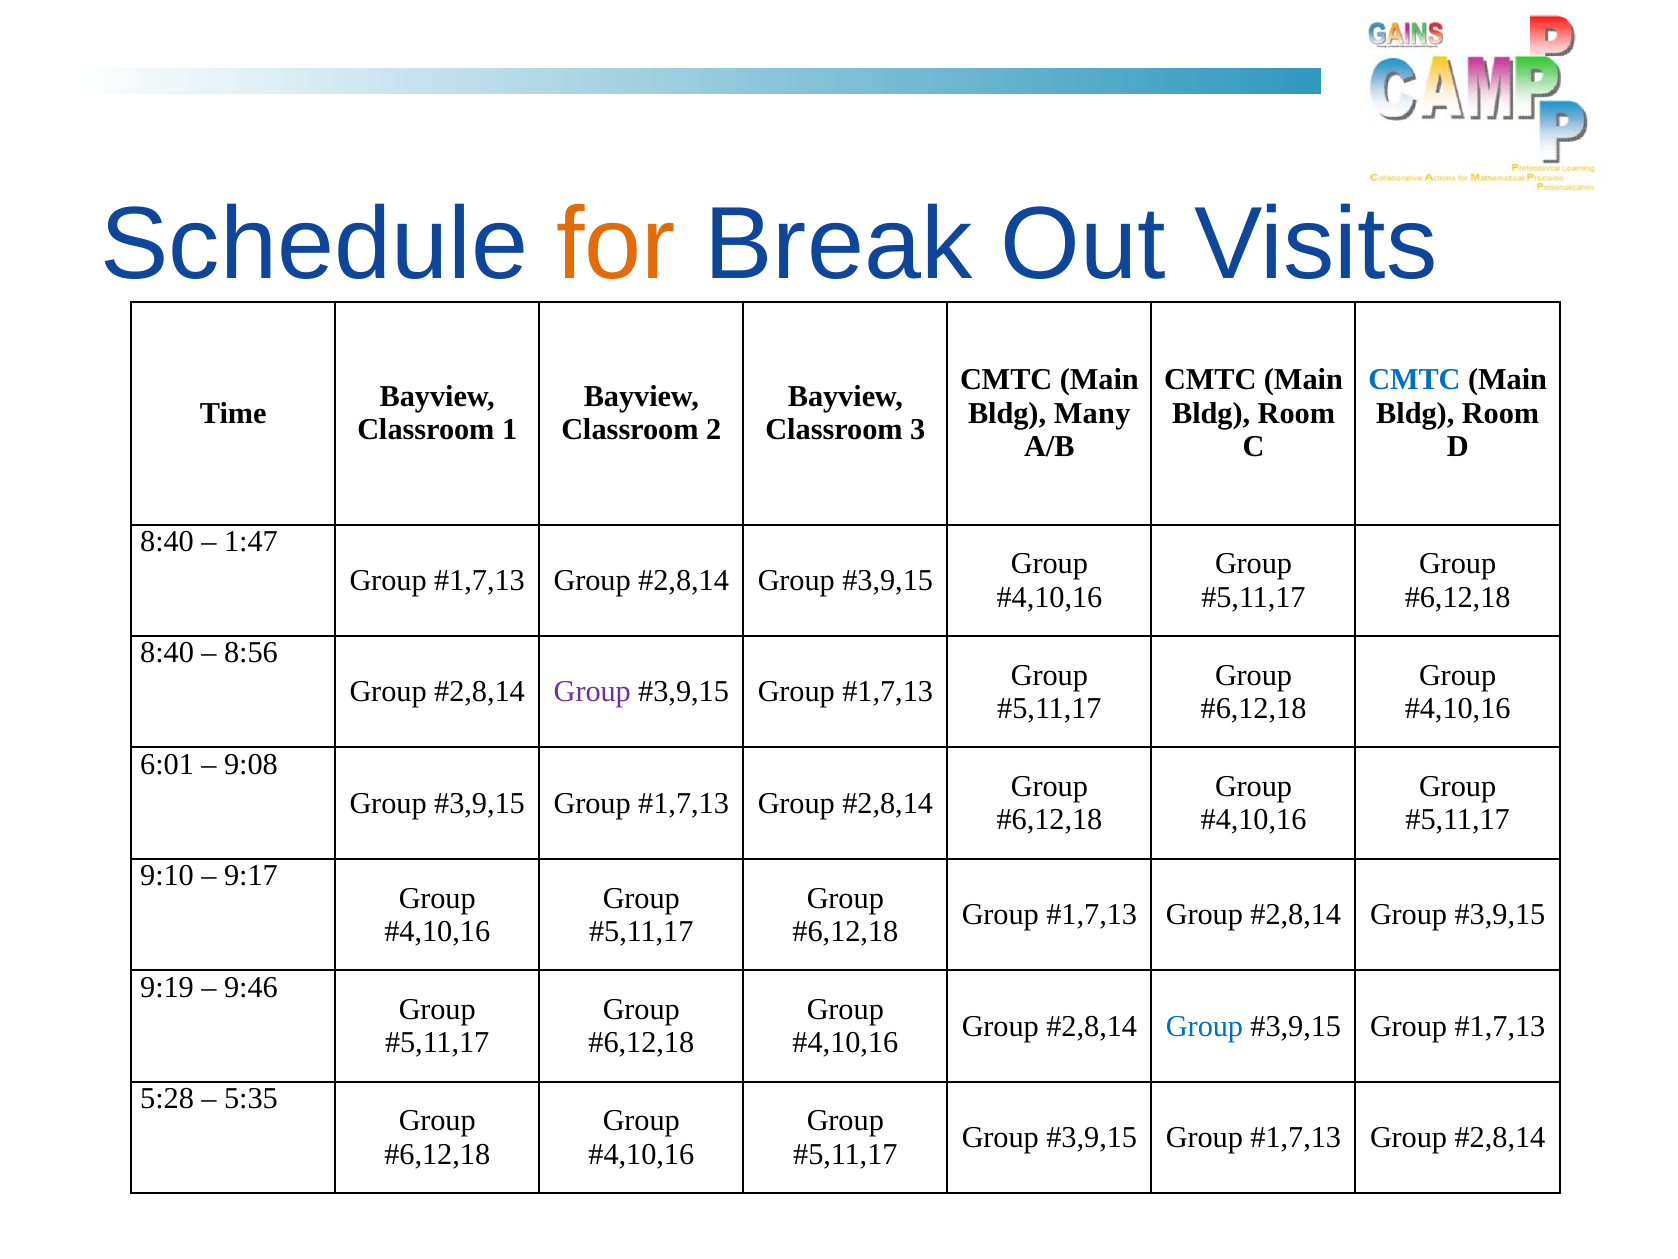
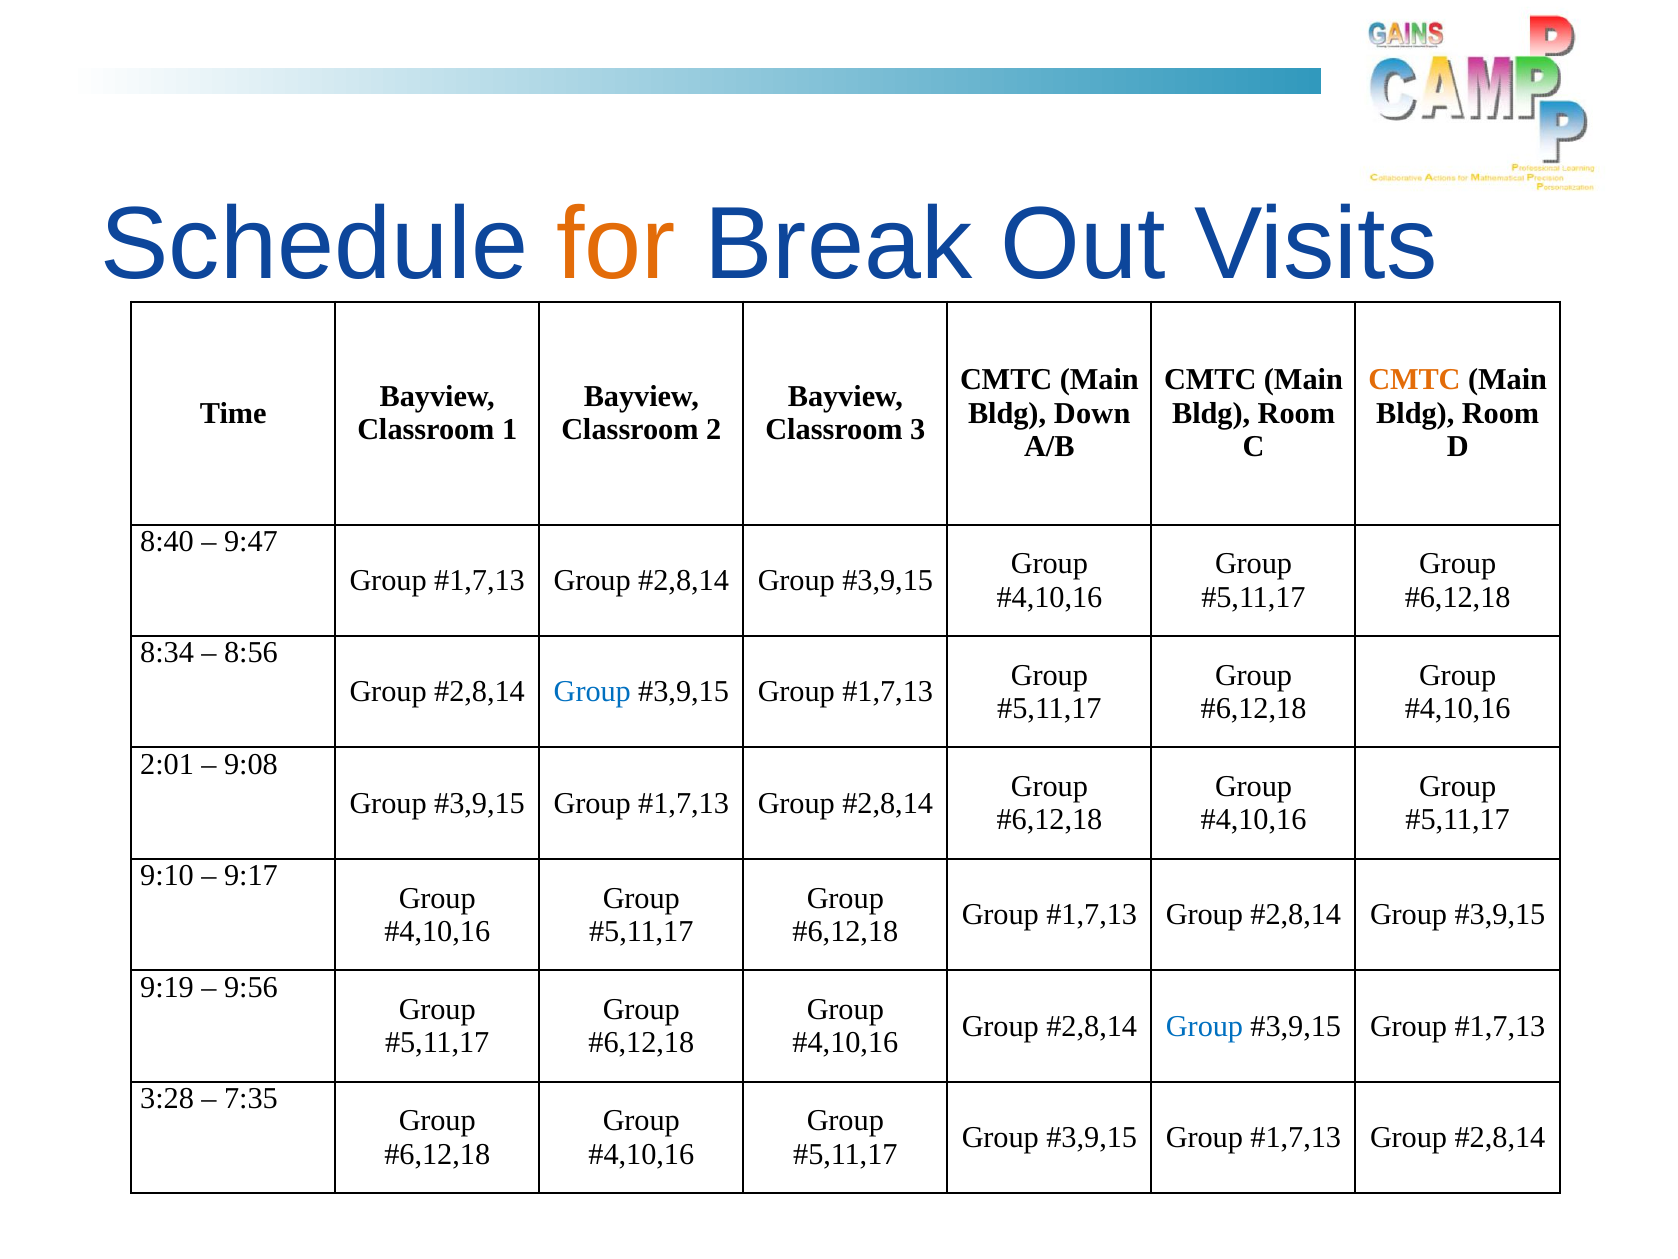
CMTC colour: blue -> orange (1415, 380)
Many: Many -> Down (1092, 413)
1:47: 1:47 -> 9:47 (251, 541)
8:40: 8:40 -> 8:34 (167, 653)
Group colour: purple -> blue (592, 692)
6:01: 6:01 -> 2:01 (167, 764)
9:46: 9:46 -> 9:56 (251, 987)
5:28: 5:28 -> 3:28 (167, 1098)
5:35: 5:35 -> 7:35 (251, 1098)
